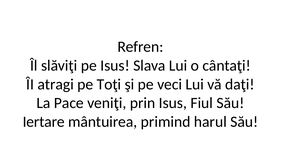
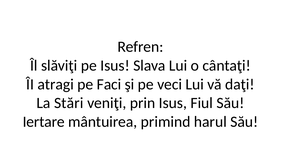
Toţi: Toţi -> Faci (109, 84)
Pace: Pace -> Stări (69, 103)
